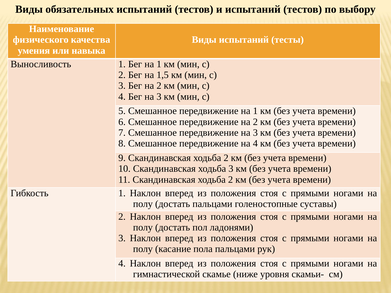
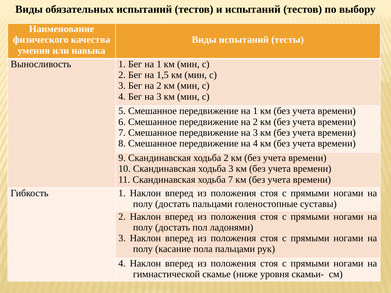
11 Скандинавская ходьба 2: 2 -> 7 (231, 180)
